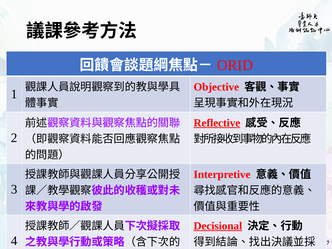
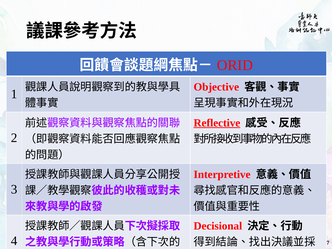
Decisional underline: present -> none (218, 226)
